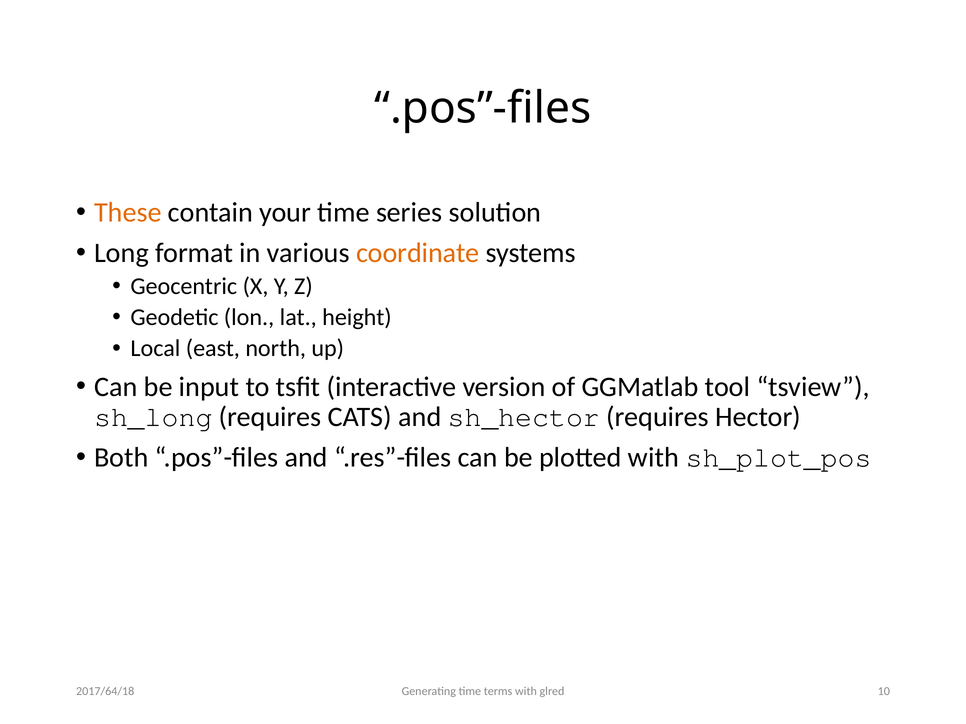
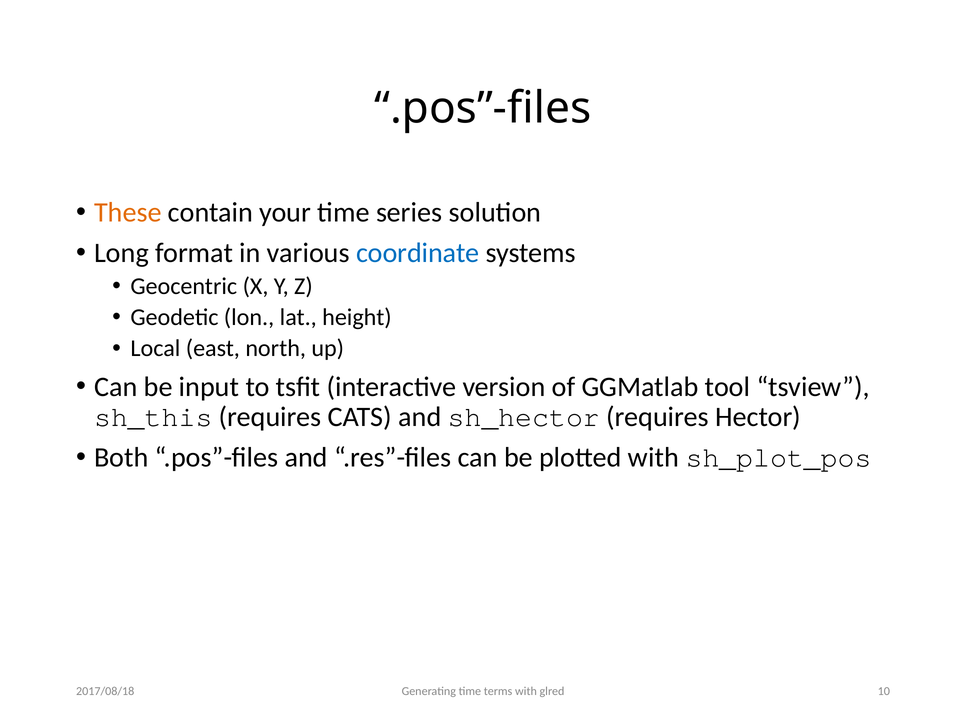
coordinate colour: orange -> blue (418, 253)
sh_long: sh_long -> sh_this (153, 417)
2017/64/18: 2017/64/18 -> 2017/08/18 (105, 692)
